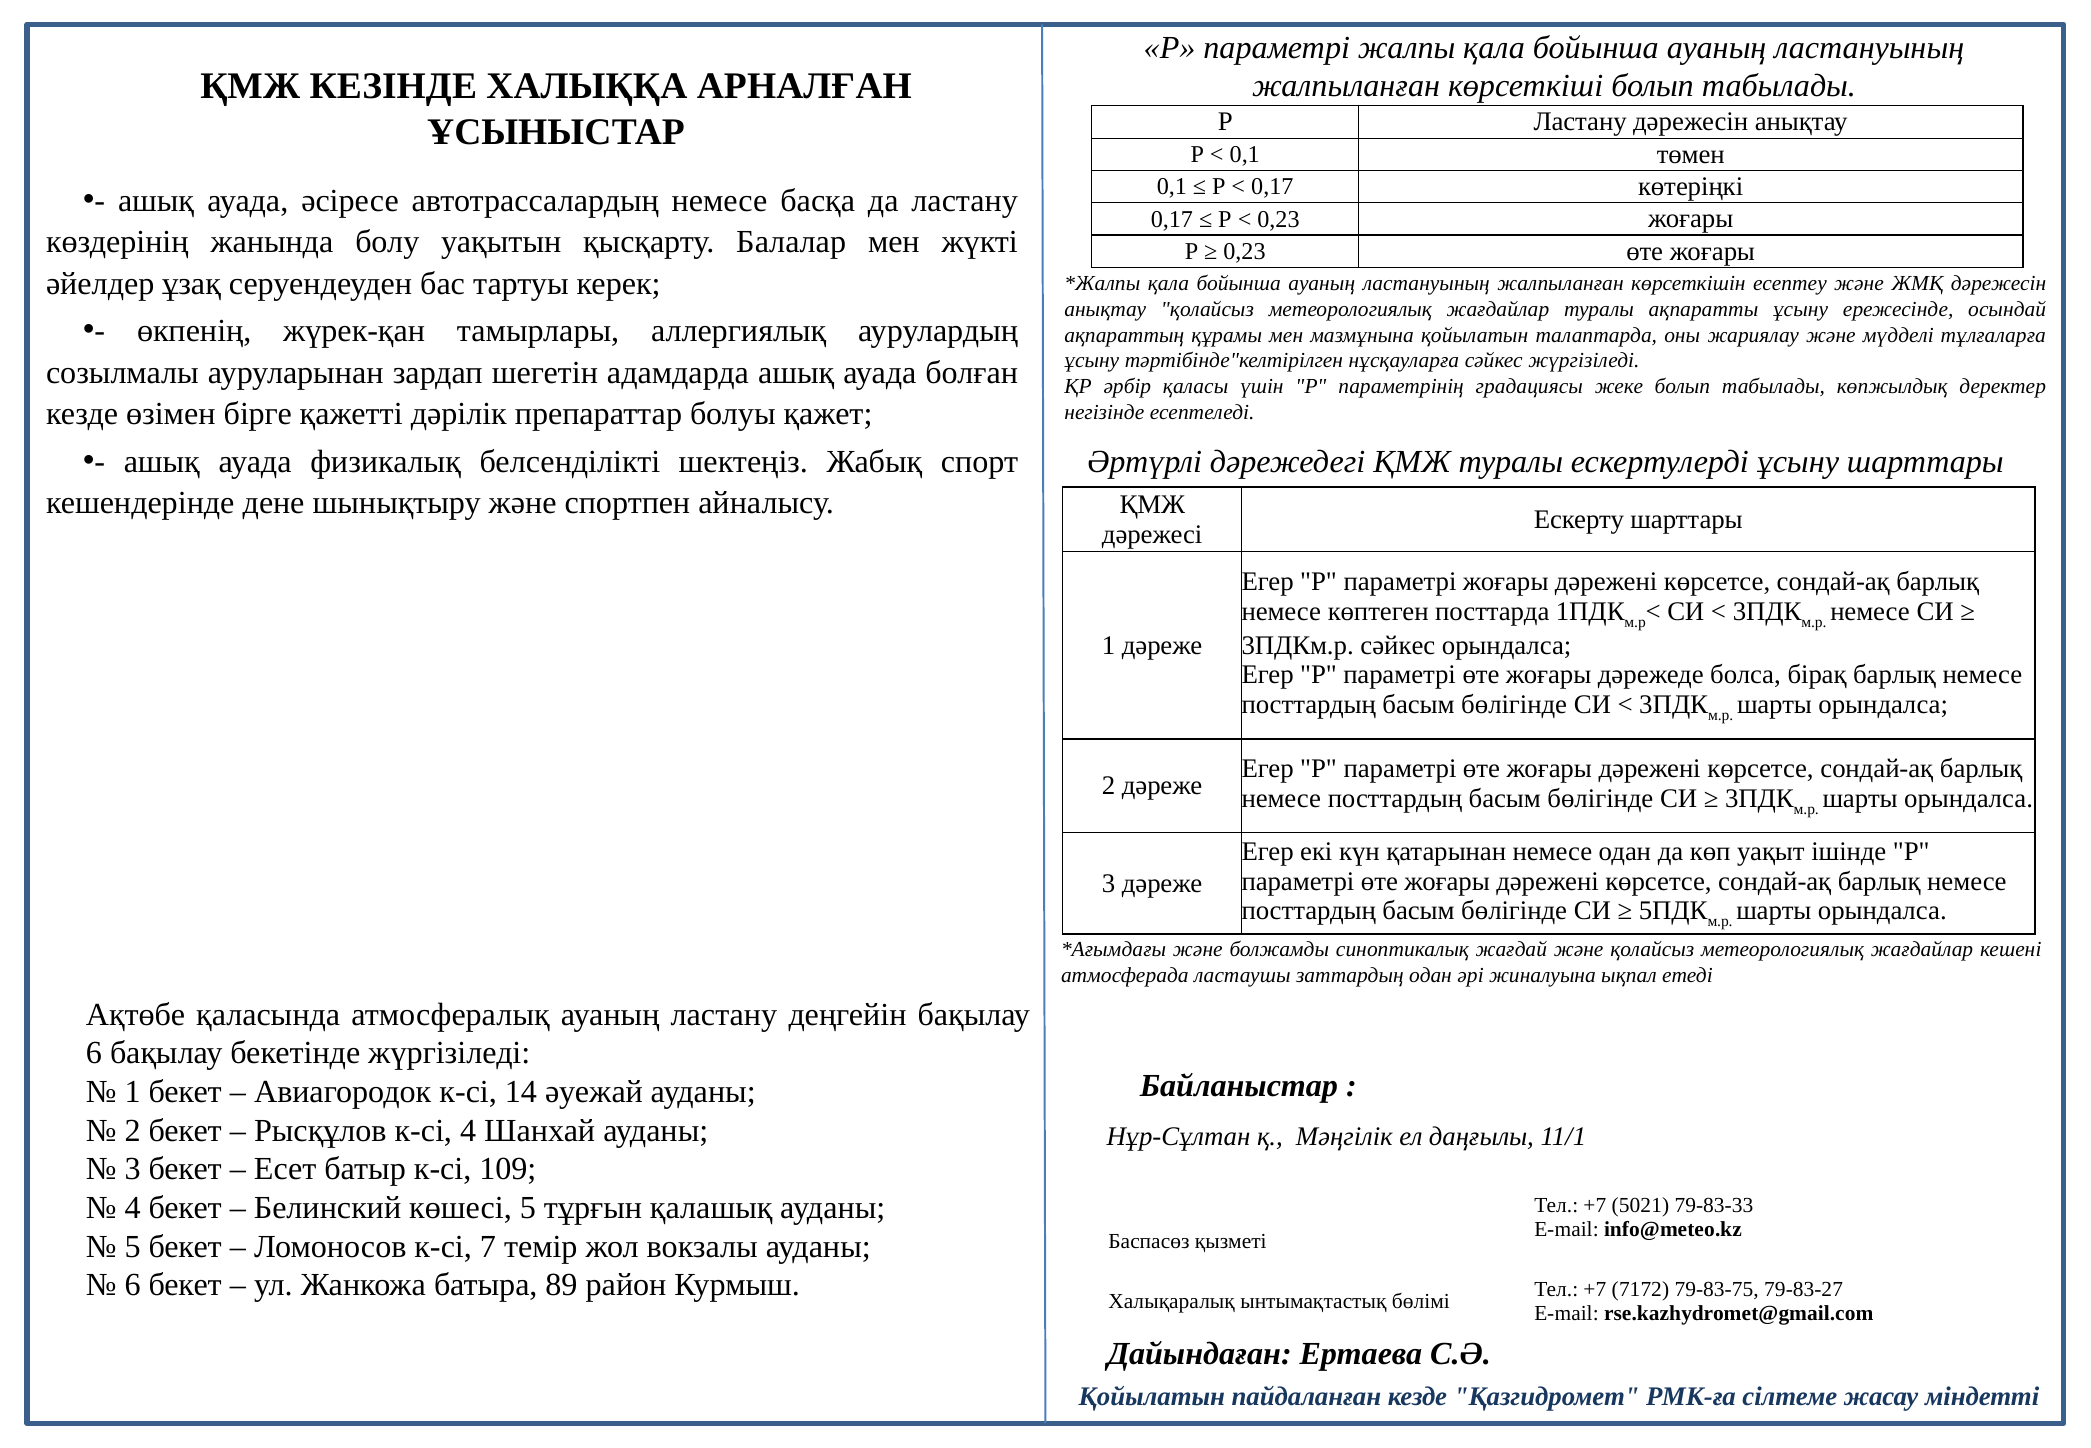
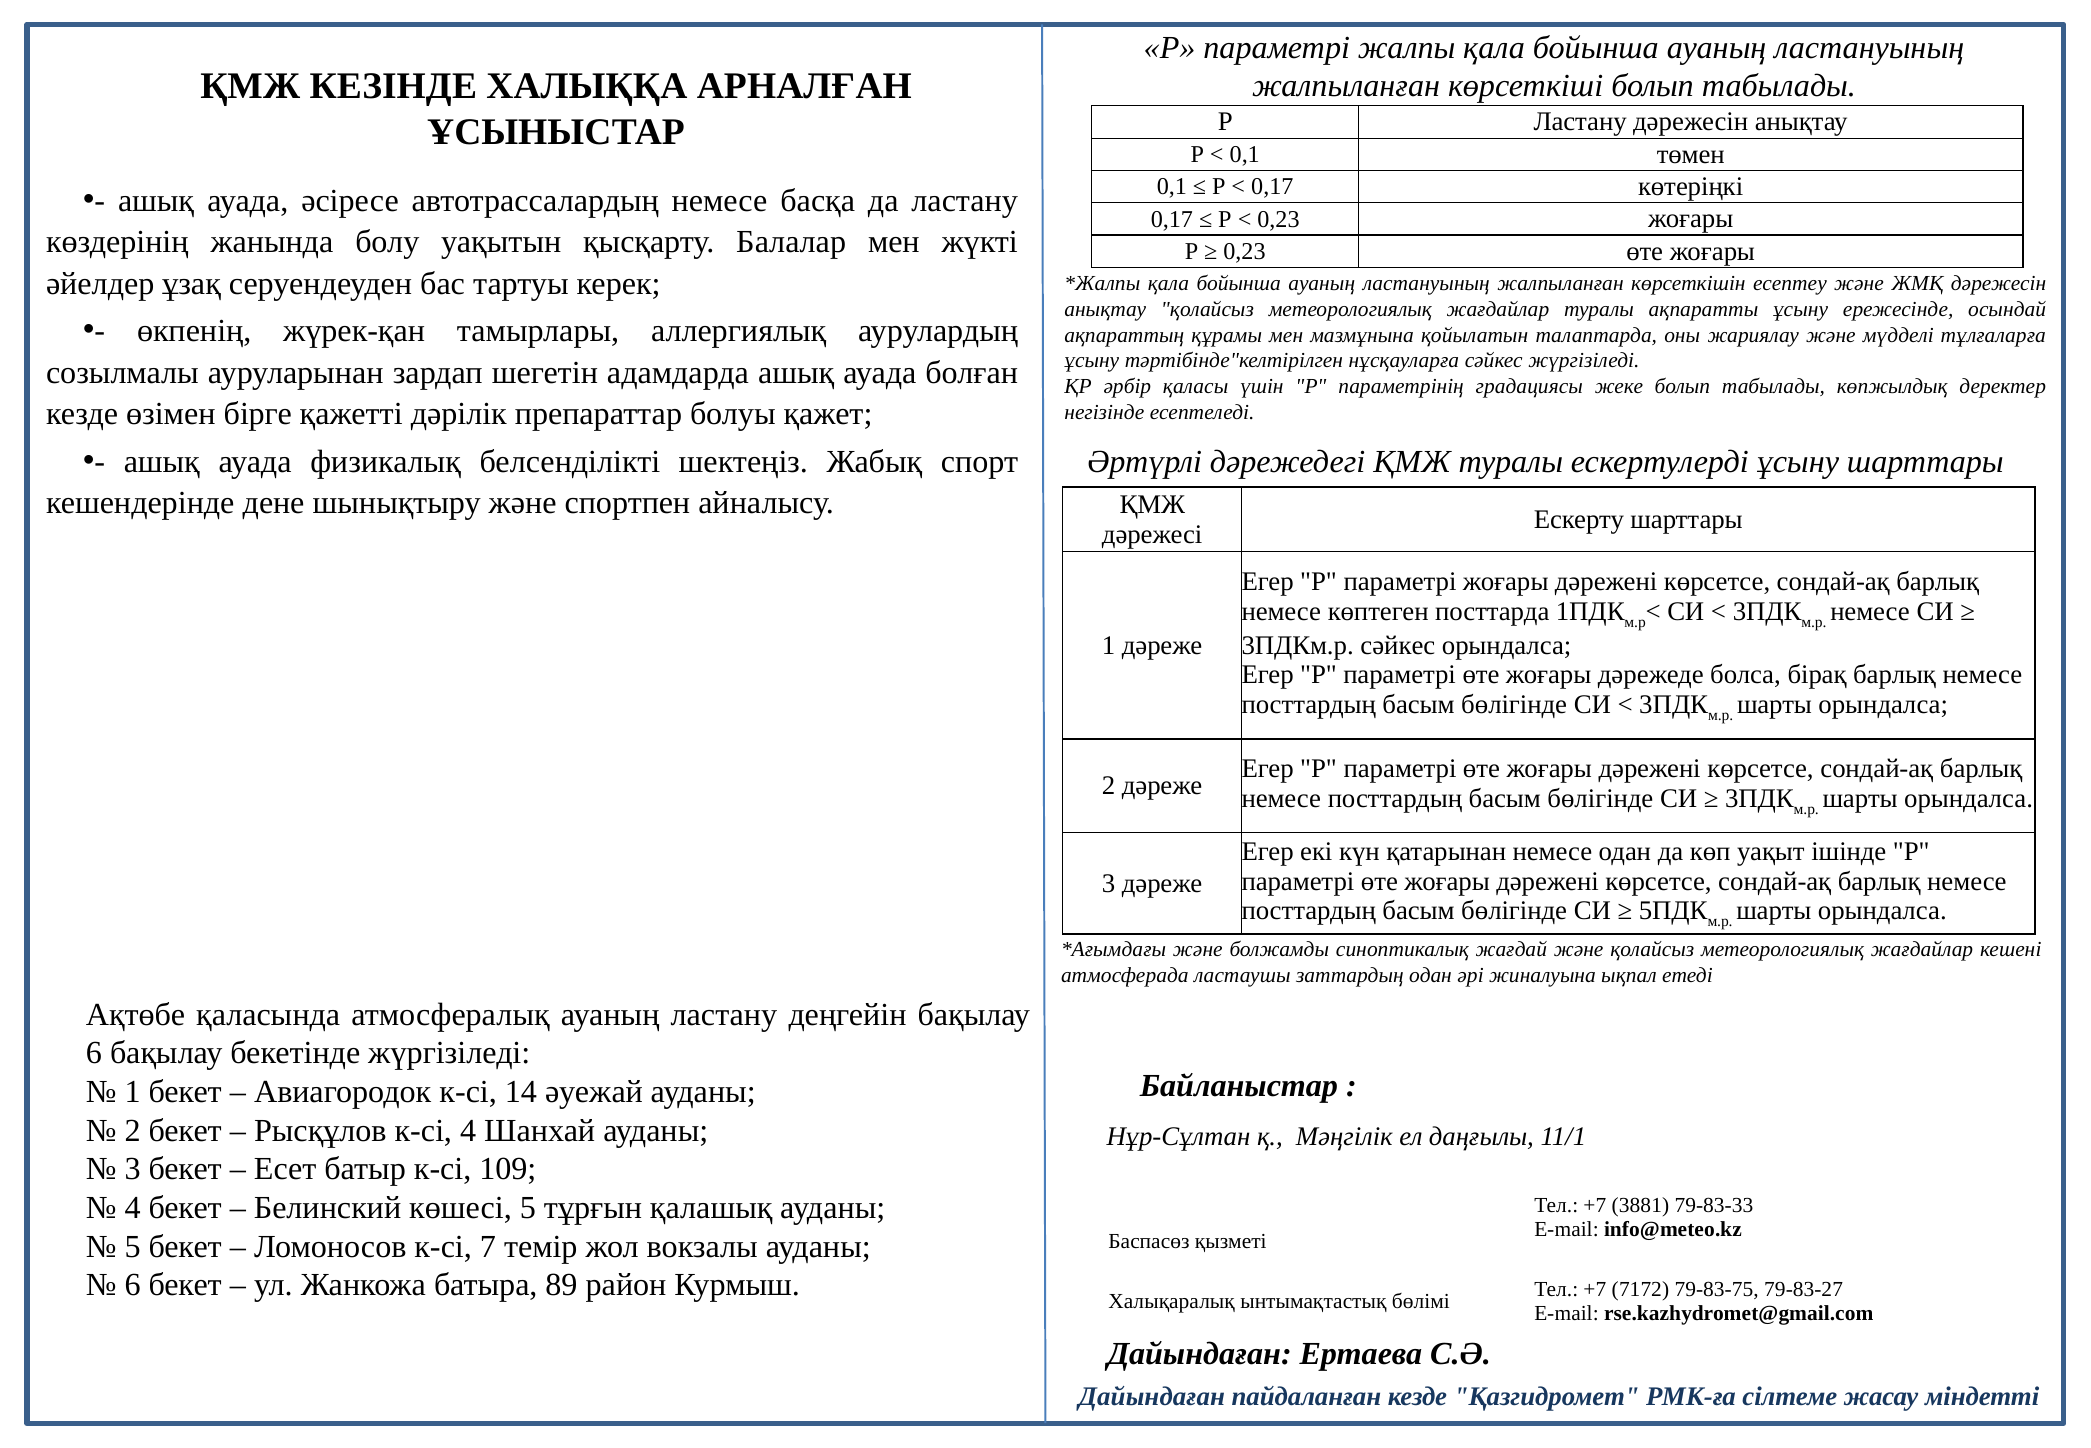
5021: 5021 -> 3881 (1640, 1205)
Қойылатын: Қойылатын -> Дайындаған (1152, 1397)
